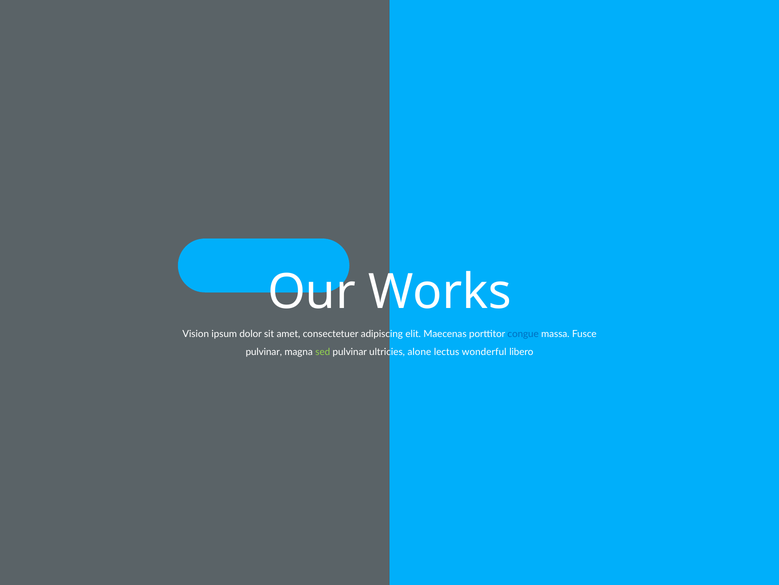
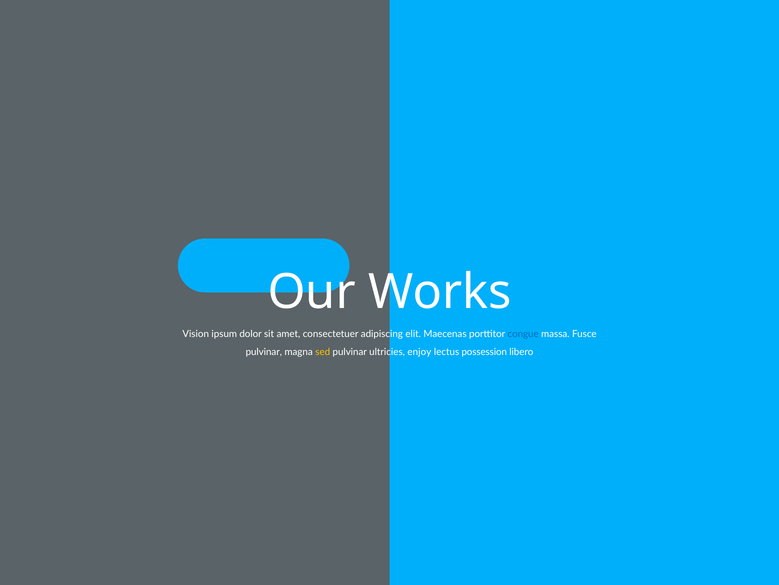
sed colour: light green -> yellow (323, 351)
alone: alone -> enjoy (419, 351)
wonderful: wonderful -> possession (484, 351)
